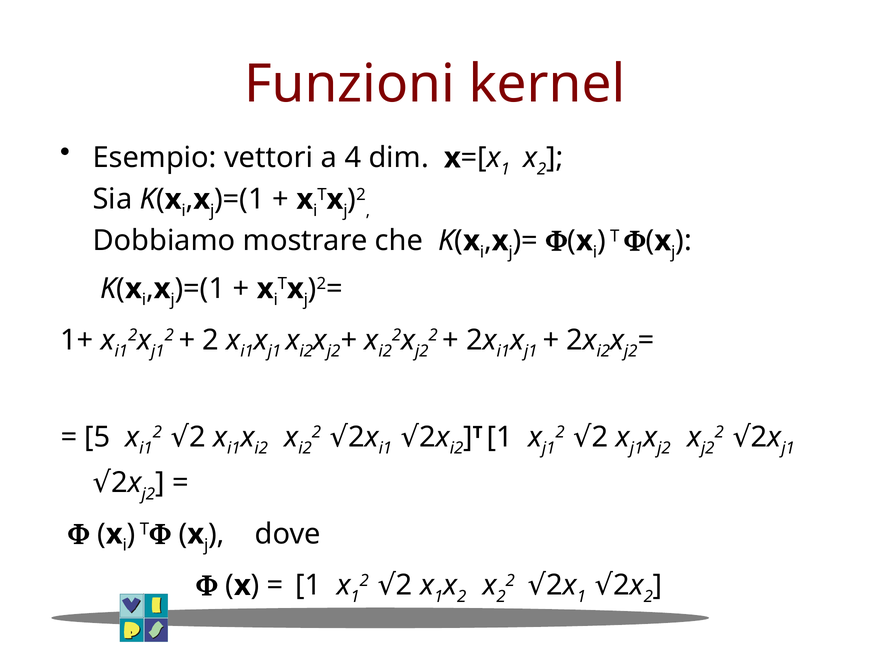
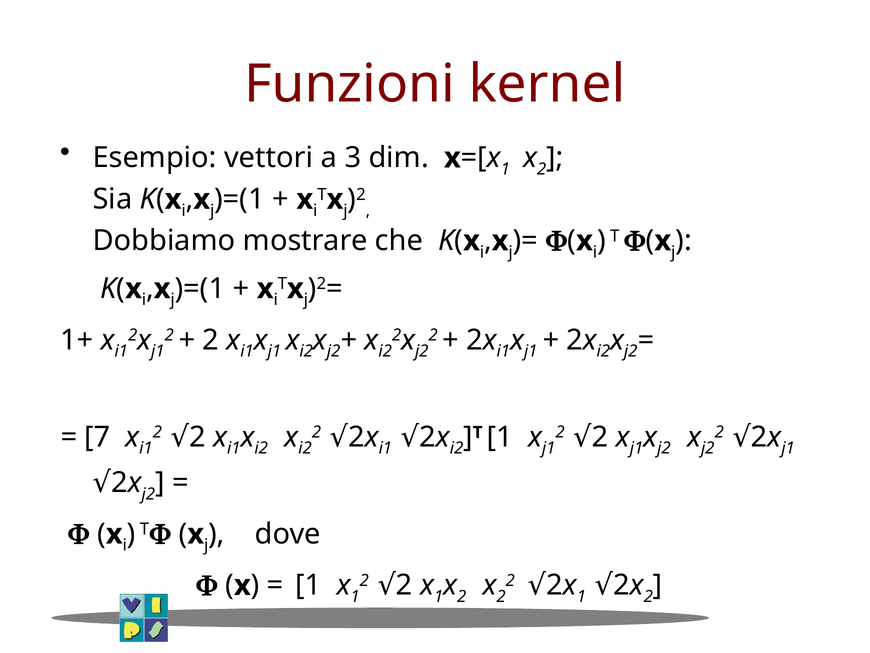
4: 4 -> 3 (353, 158)
5: 5 -> 7 (97, 437)
